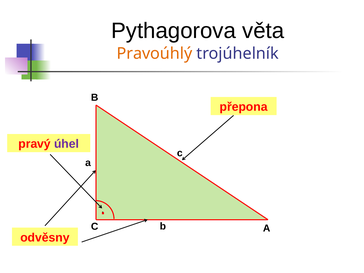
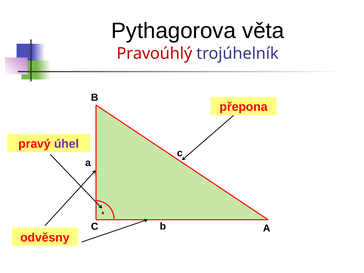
Pravoúhlý colour: orange -> red (154, 53)
